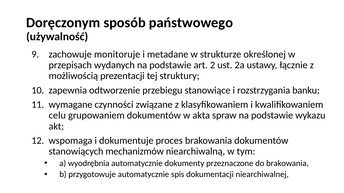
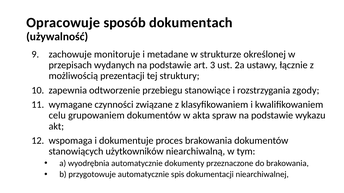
Doręczonym: Doręczonym -> Opracowuje (63, 23)
państwowego: państwowego -> dokumentach (191, 23)
2: 2 -> 3 (213, 65)
banku: banku -> zgody (306, 90)
mechanizmów: mechanizmów -> użytkowników (135, 152)
